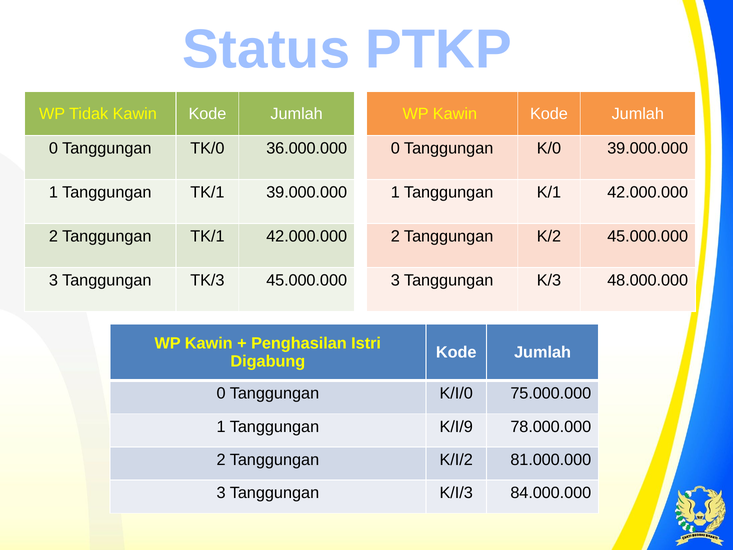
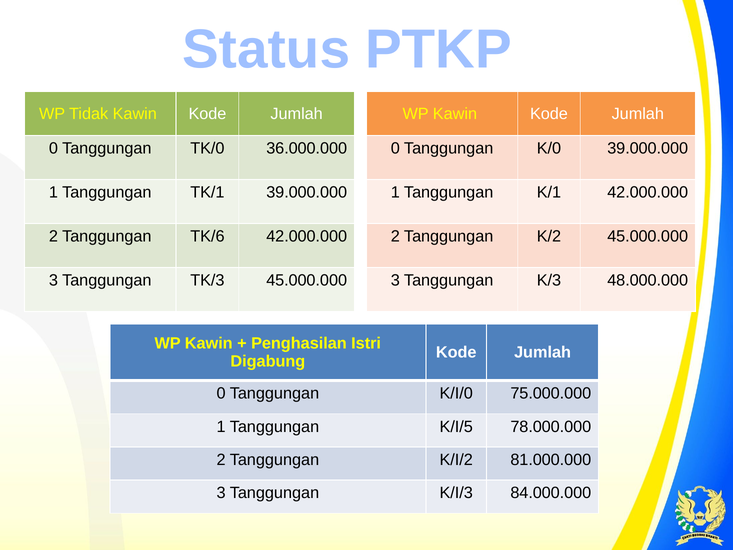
2 Tanggungan TK/1: TK/1 -> TK/6 (207, 237)
K/I/9: K/I/9 -> K/I/5 (456, 426)
